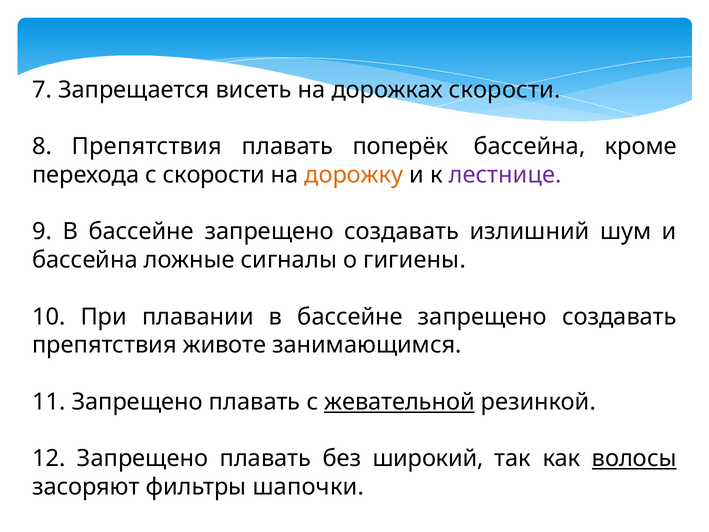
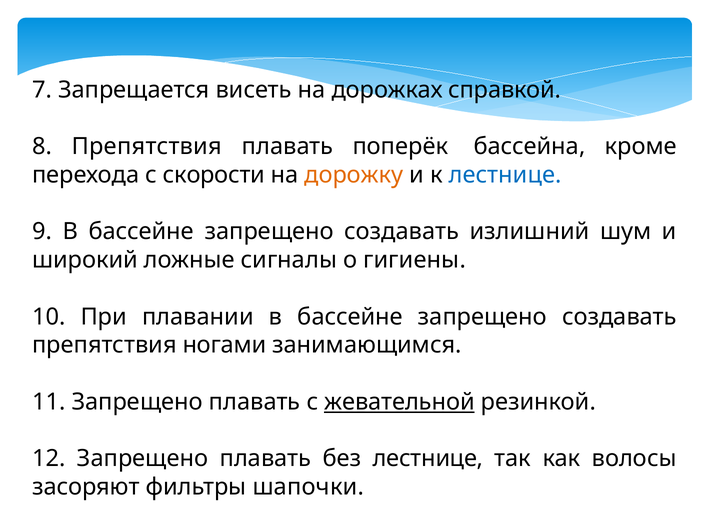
дорожках скорости: скорости -> справкой (505, 90)
лестнице colour: purple -> blue (505, 175)
бассейна: бассейна -> широкий (85, 260)
животе: животе -> ногами (225, 345)
без широкий: широкий -> лестнице (428, 458)
волосы underline: present -> none (634, 458)
